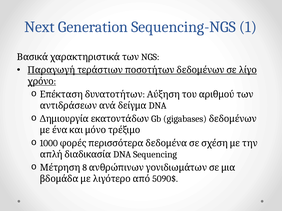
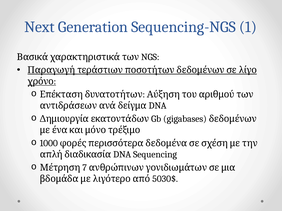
8: 8 -> 7 (85, 168)
5090$: 5090$ -> 5030$ (165, 179)
